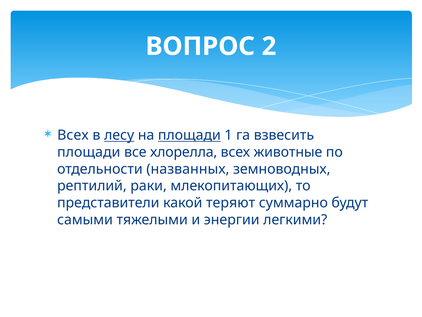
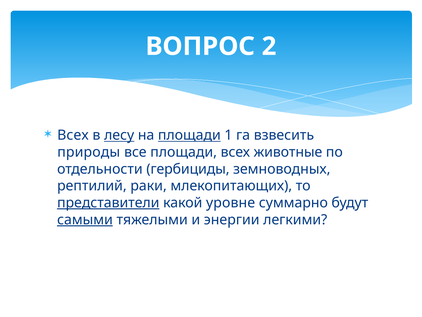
площади: площади -> природы (89, 152)
все хлорелла: хлорелла -> площади (184, 152)
названных: названных -> гербициды (188, 169)
представители underline: none -> present (108, 203)
теряют: теряют -> уровне (231, 203)
самыми underline: none -> present (85, 219)
